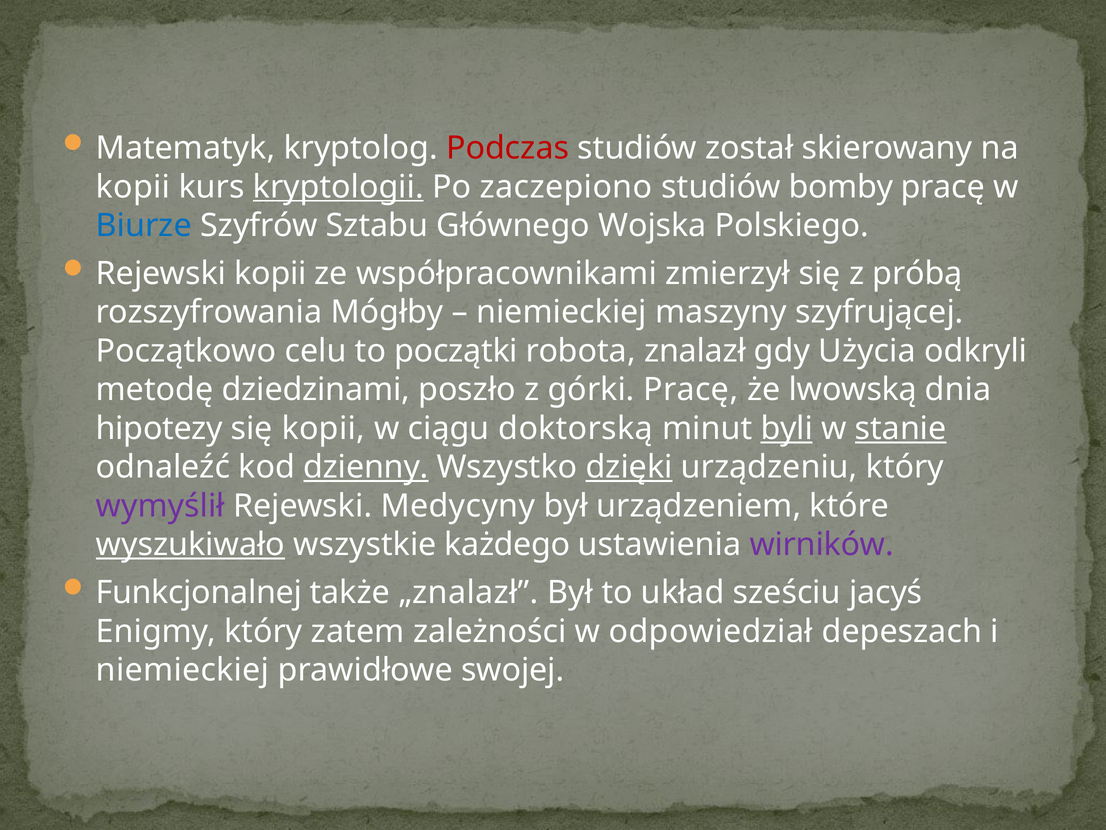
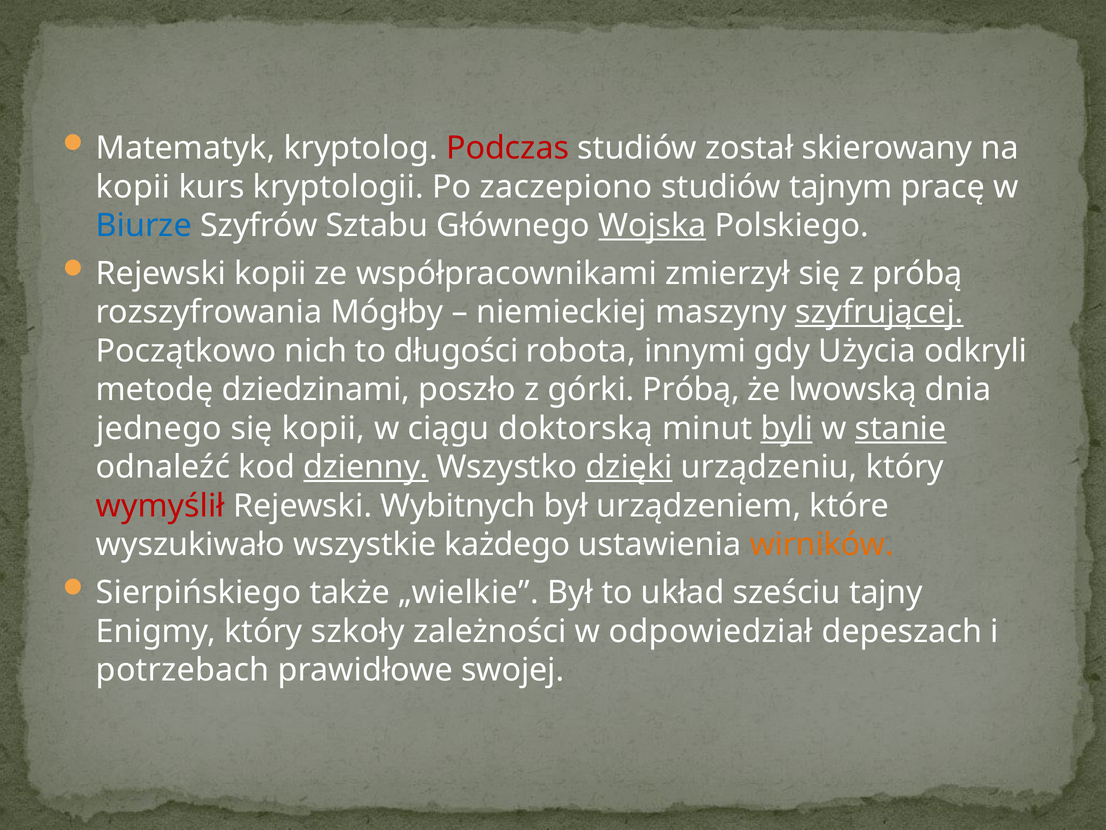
kryptologii underline: present -> none (338, 187)
bomby: bomby -> tajnym (841, 187)
Wojska underline: none -> present (652, 225)
szyfrującej underline: none -> present (879, 312)
celu: celu -> nich (316, 351)
początki: początki -> długości (456, 351)
znalazł: znalazł -> innymi (695, 351)
górki Pracę: Pracę -> Próbą (691, 390)
hipotezy: hipotezy -> jednego (159, 428)
wymyślił colour: purple -> red (160, 506)
Medycyny: Medycyny -> Wybitnych (458, 506)
wyszukiwało underline: present -> none (190, 544)
wirników colour: purple -> orange (822, 544)
Funkcjonalnej: Funkcjonalnej -> Sierpińskiego (199, 592)
„znalazł: „znalazł -> „wielkie (469, 592)
jacyś: jacyś -> tajny (886, 592)
zatem: zatem -> szkoły (358, 631)
niemieckiej: niemieckiej -> potrzebach (183, 670)
